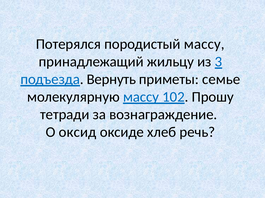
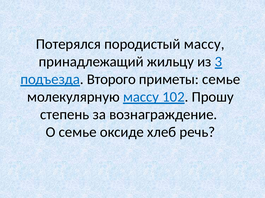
Вернуть: Вернуть -> Второго (111, 80)
тетради: тетради -> степень (65, 115)
О оксид: оксид -> семье (78, 133)
